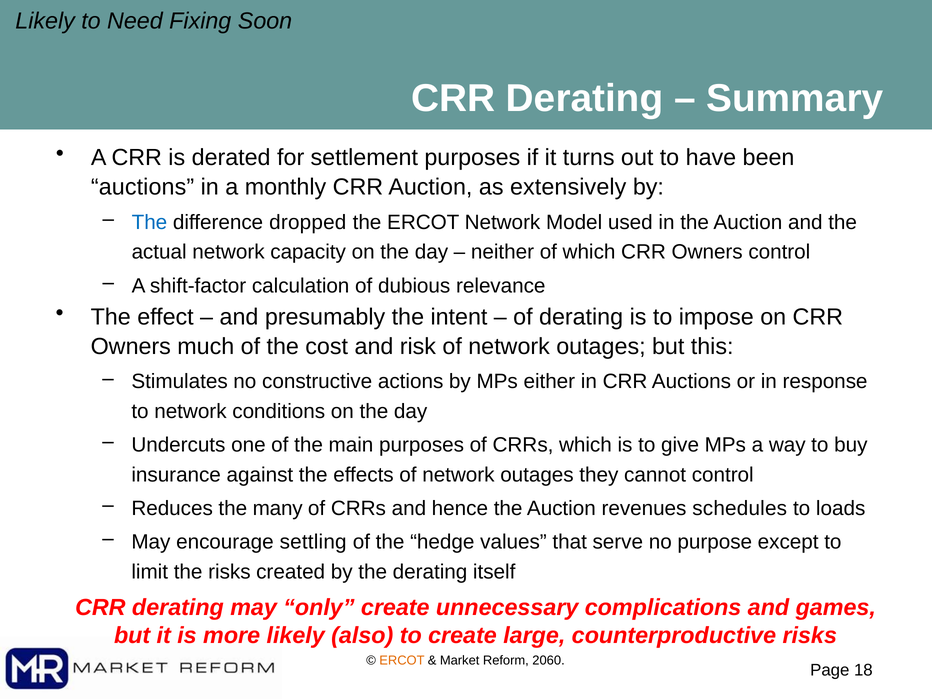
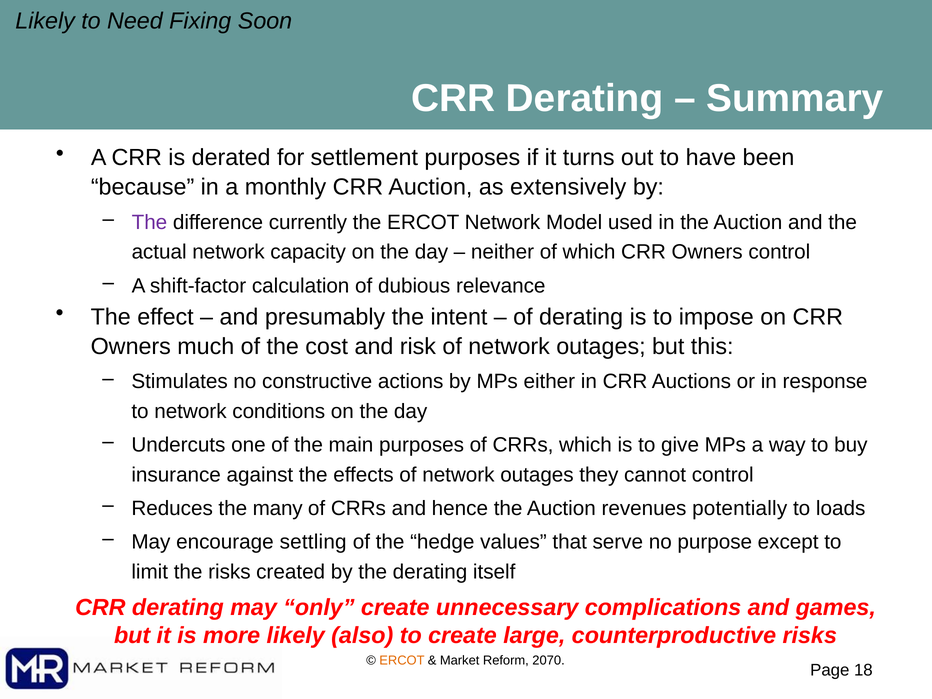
auctions: auctions -> because (143, 187)
The colour: blue -> purple (149, 222)
dropped: dropped -> currently (308, 222)
schedules: schedules -> potentially (740, 508)
2060: 2060 -> 2070 (549, 660)
